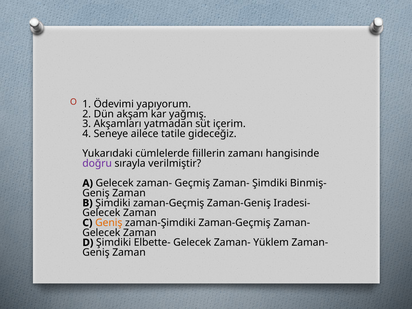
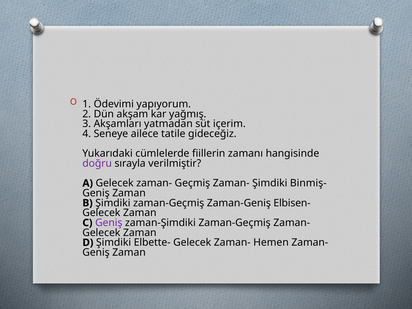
Iradesi-: Iradesi- -> Elbisen- (292, 203)
Geniş colour: orange -> purple (109, 223)
Yüklem: Yüklem -> Hemen (271, 243)
